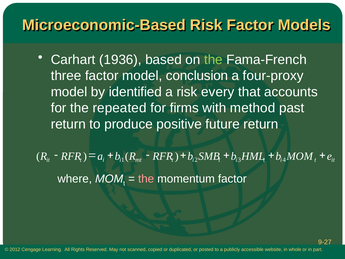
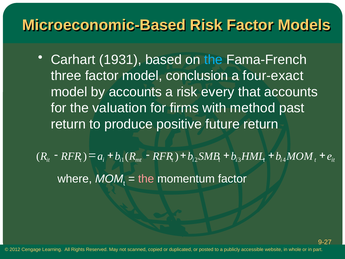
1936: 1936 -> 1931 (120, 60)
the colour: light green -> light blue (213, 60)
four-proxy: four-proxy -> four-exact (273, 76)
by identified: identified -> accounts (135, 92)
repeated: repeated -> valuation (120, 108)
